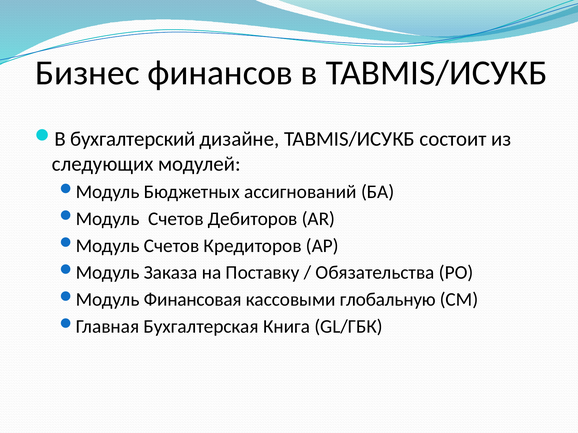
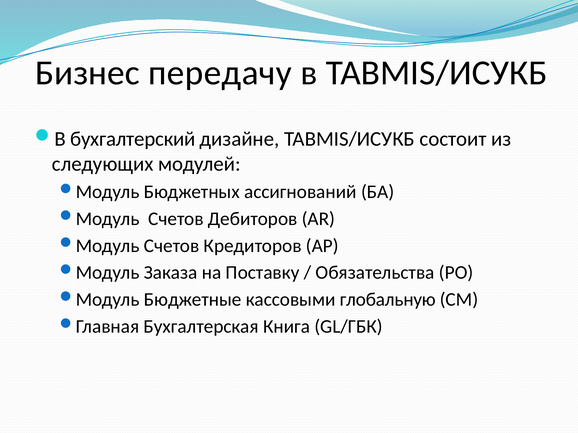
финансов: финансов -> передачу (220, 73)
Финансовая: Финансовая -> Бюджетные (193, 300)
